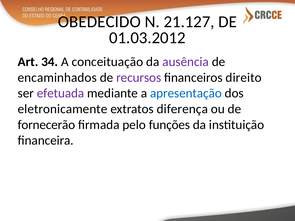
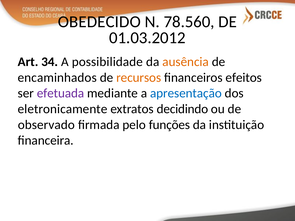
21.127: 21.127 -> 78.560 (189, 22)
conceituação: conceituação -> possibilidade (107, 62)
ausência colour: purple -> orange (186, 62)
recursos colour: purple -> orange (139, 78)
direito: direito -> efeitos (244, 78)
diferença: diferença -> decidindo (182, 109)
fornecerão: fornecerão -> observado (46, 125)
